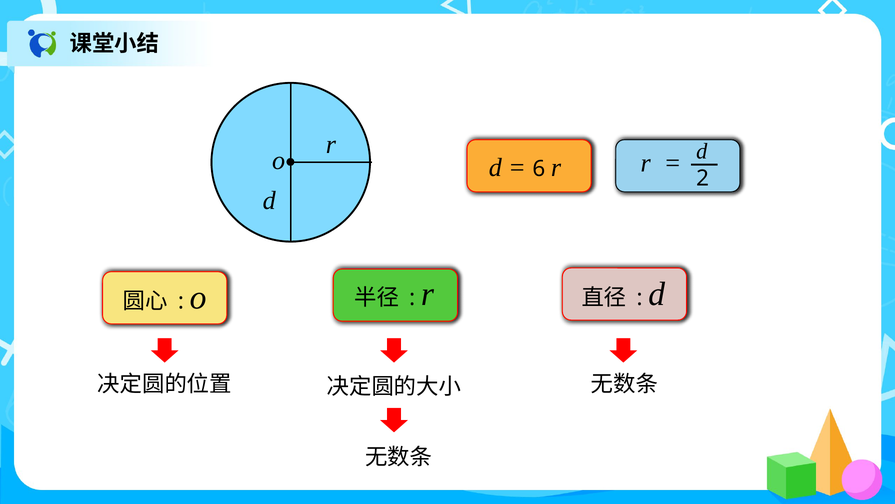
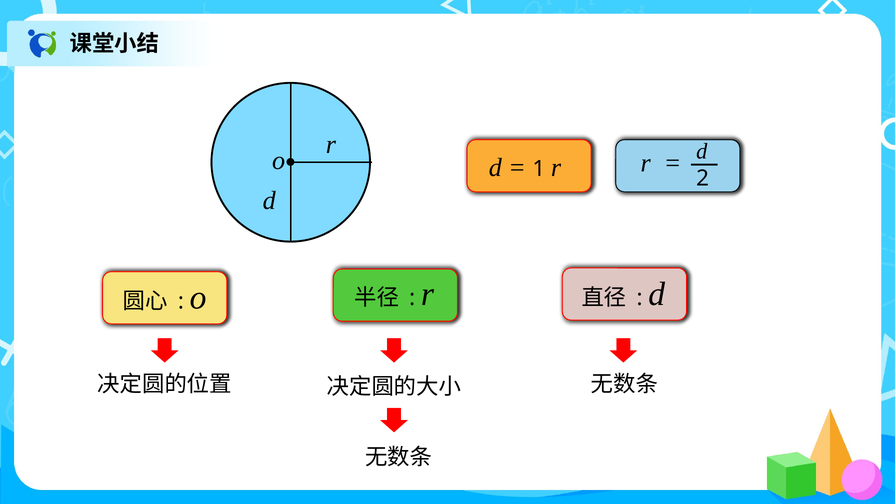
6: 6 -> 1 (539, 168)
